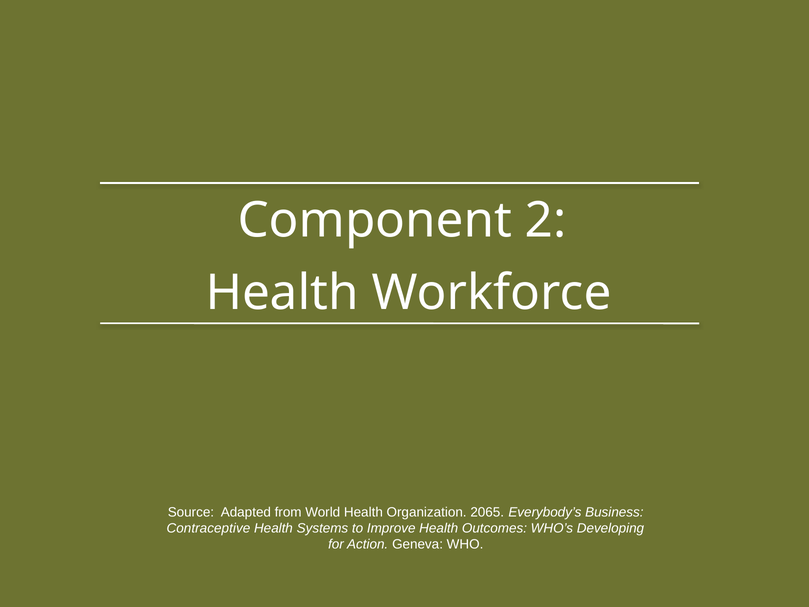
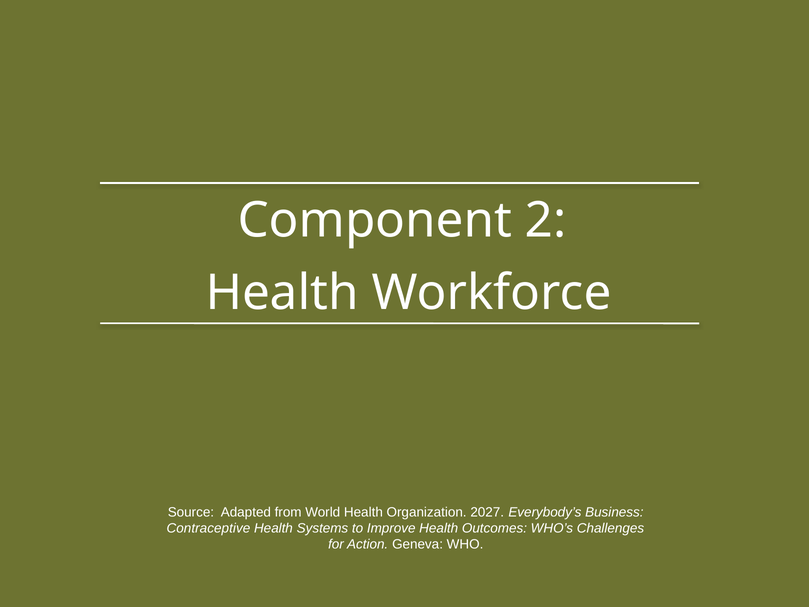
2065: 2065 -> 2027 (487, 512)
Developing: Developing -> Challenges (610, 528)
